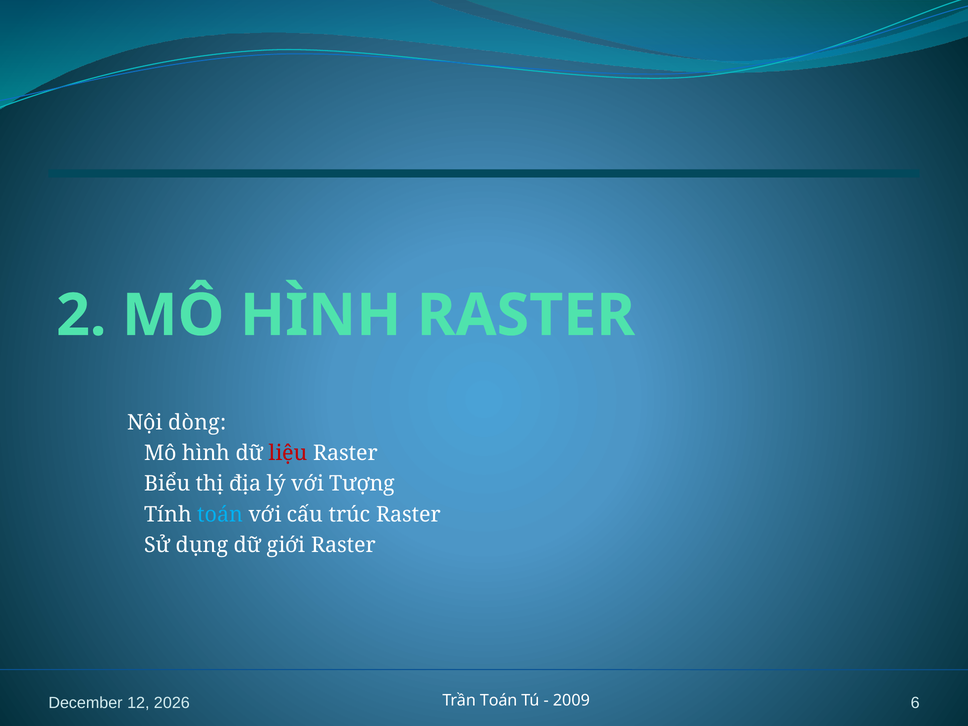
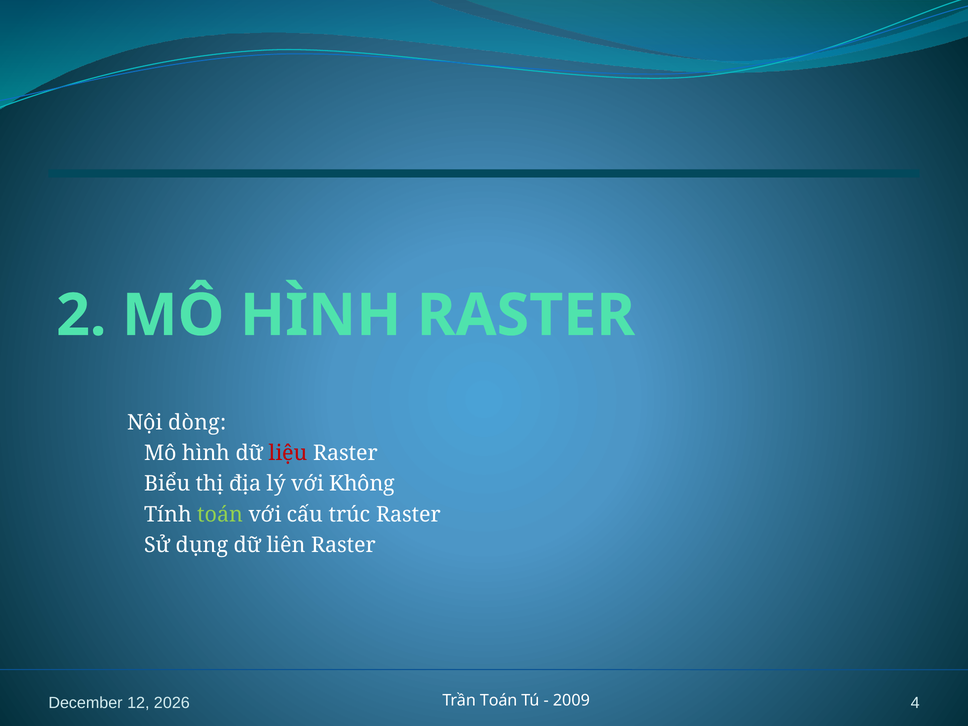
Tượng: Tượng -> Không (362, 484)
toán colour: light blue -> light green (220, 514)
giới: giới -> liên (286, 545)
6: 6 -> 4 (915, 703)
